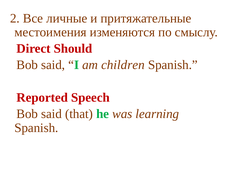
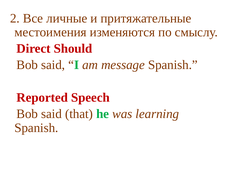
children: children -> message (123, 65)
